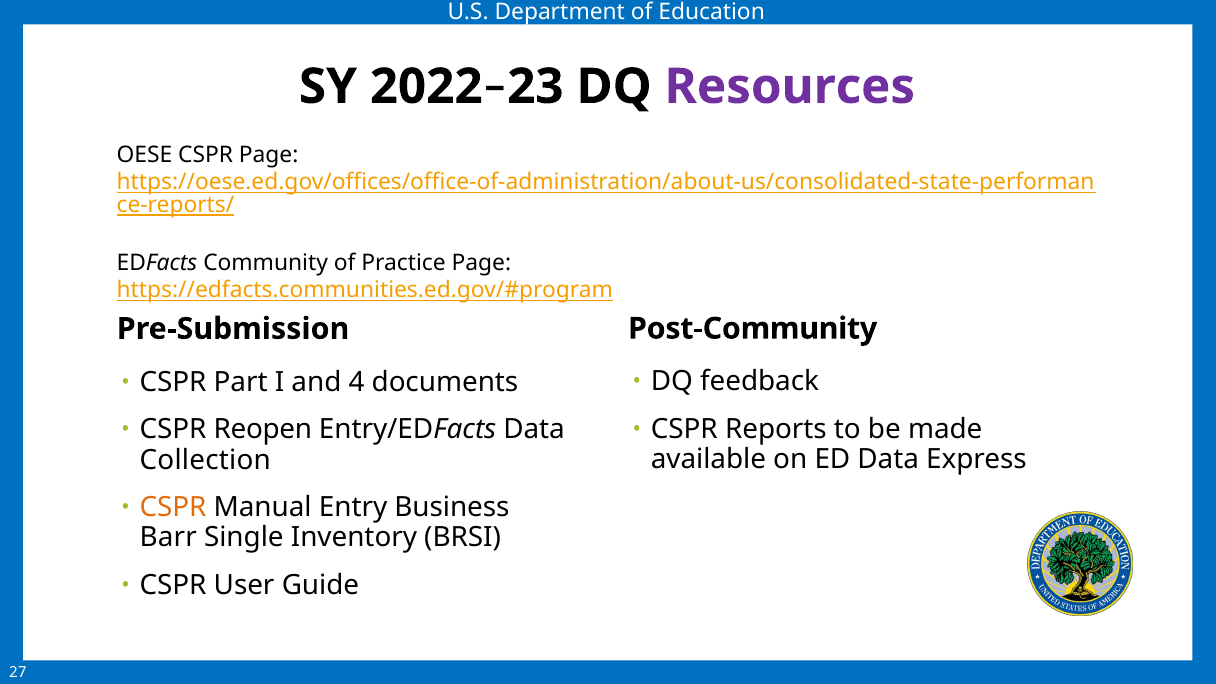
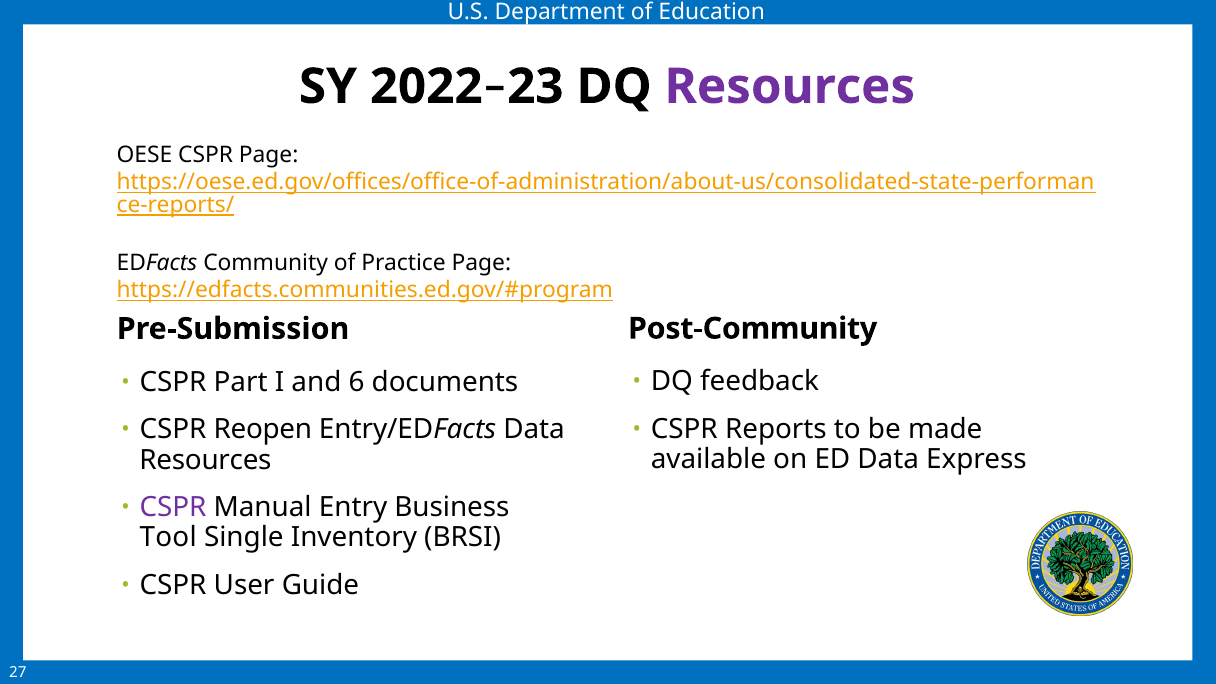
4: 4 -> 6 (357, 382)
Collection: Collection -> Resources (205, 460)
CSPR colour: orange -> purple (173, 508)
Barr: Barr -> Tool (168, 538)
